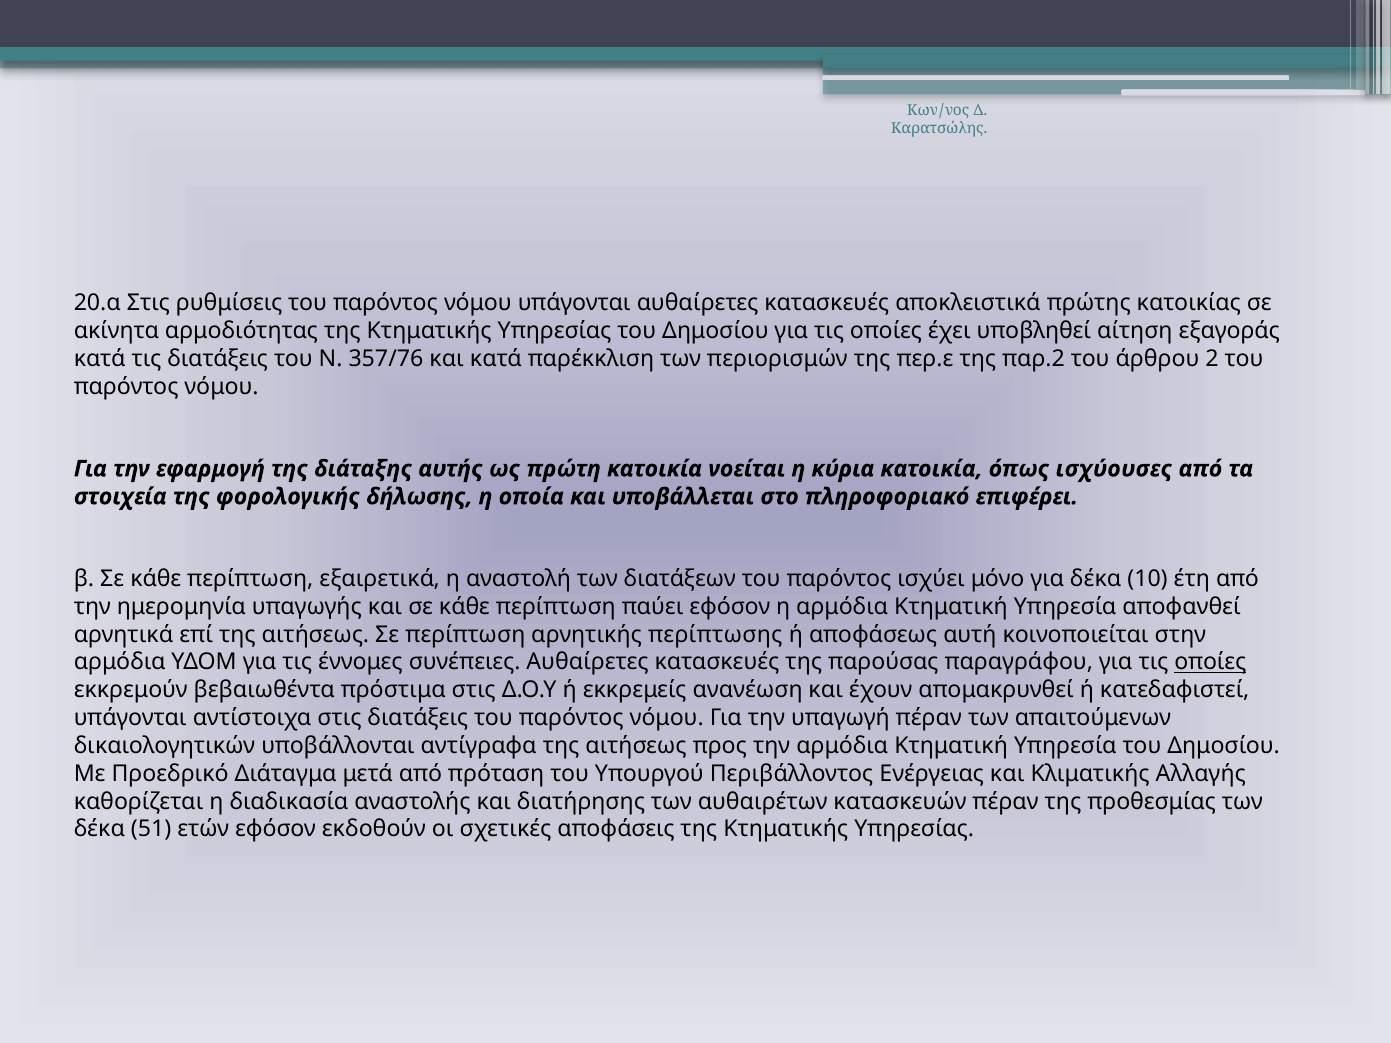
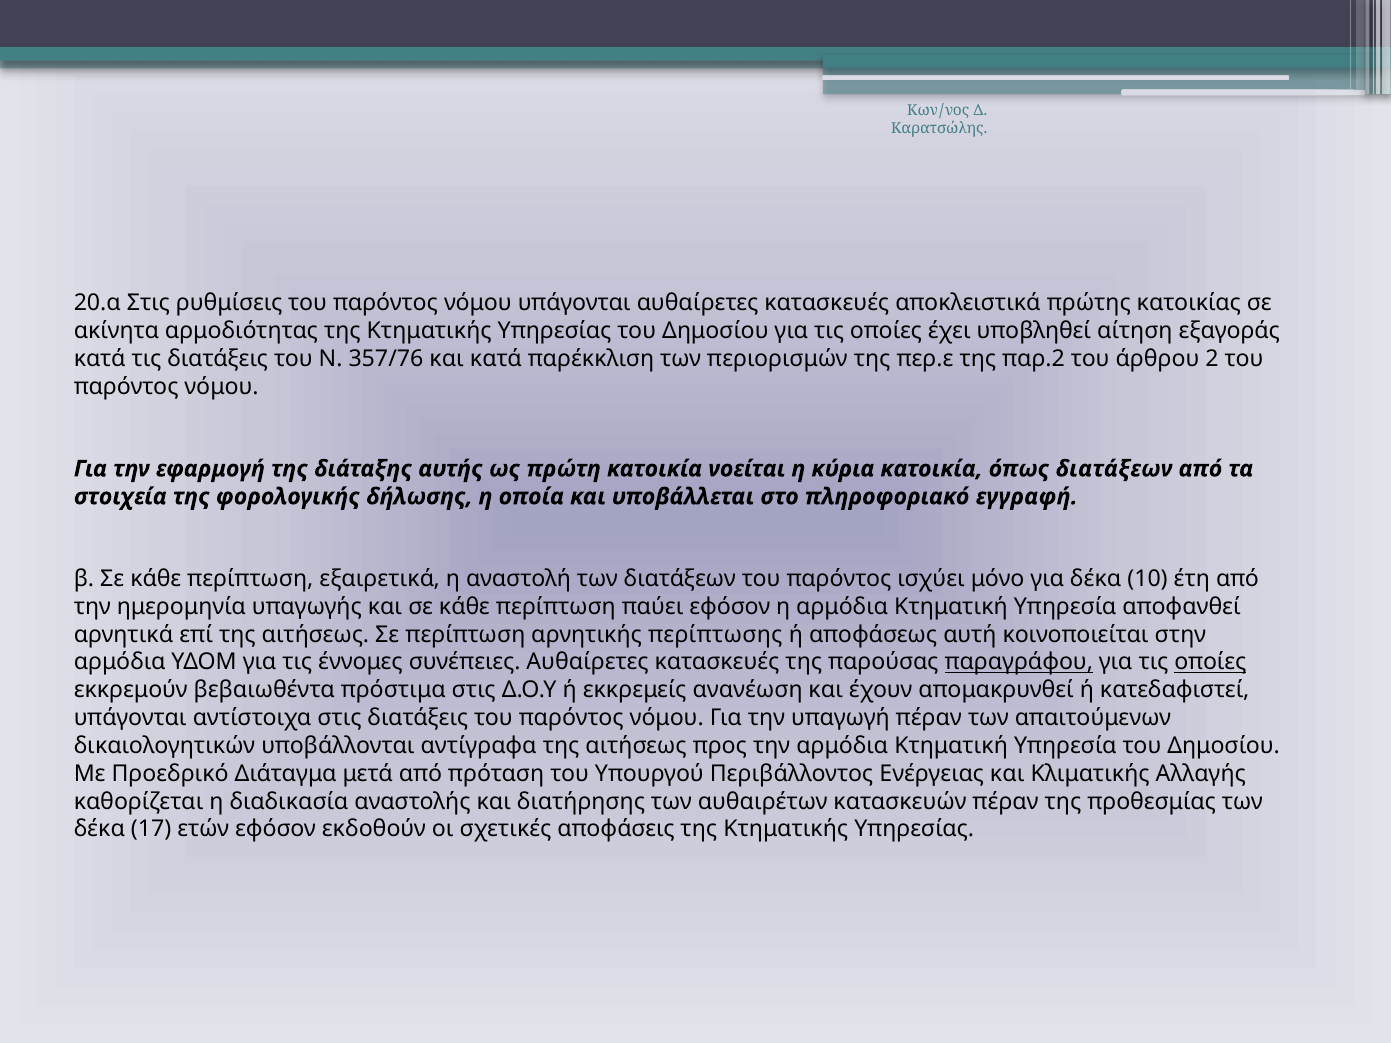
όπως ισχύουσες: ισχύουσες -> διατάξεων (1114, 469)
επιφέρει: επιφέρει -> εγγραφή (1027, 497)
παραγράφου underline: none -> present (1019, 663)
51: 51 -> 17 (151, 829)
